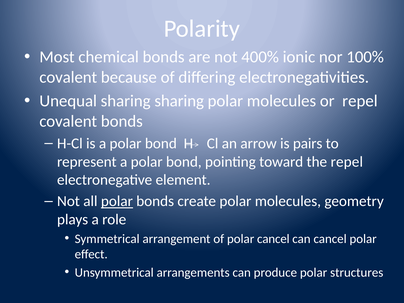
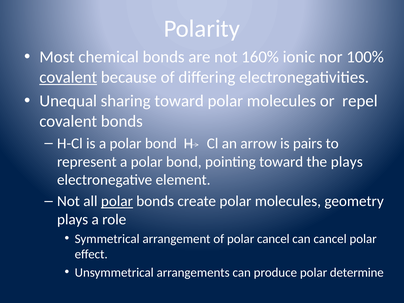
400%: 400% -> 160% (260, 57)
covalent underline: none -> present (68, 77)
sharing sharing: sharing -> toward (179, 101)
the repel: repel -> plays (347, 162)
structures: structures -> determine (357, 272)
